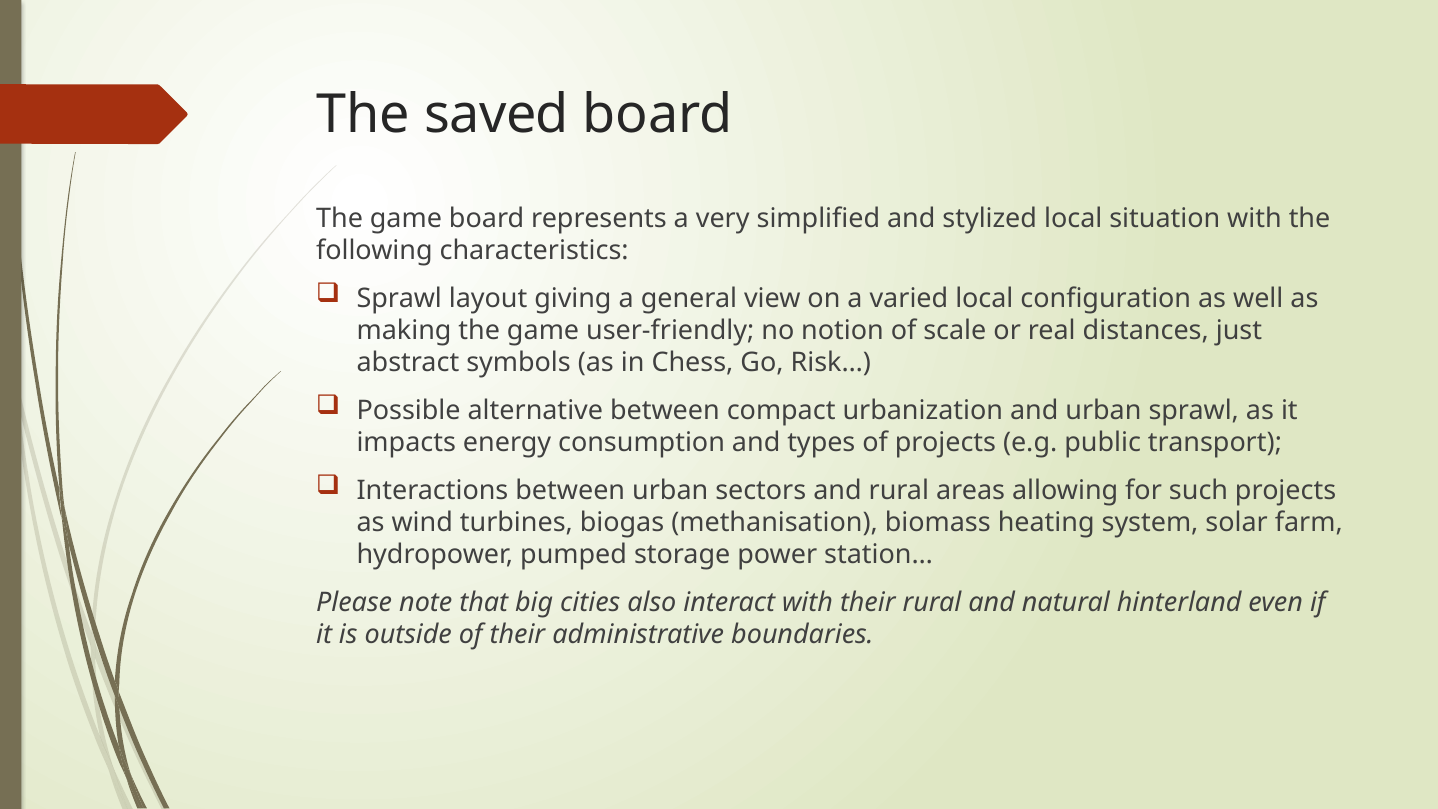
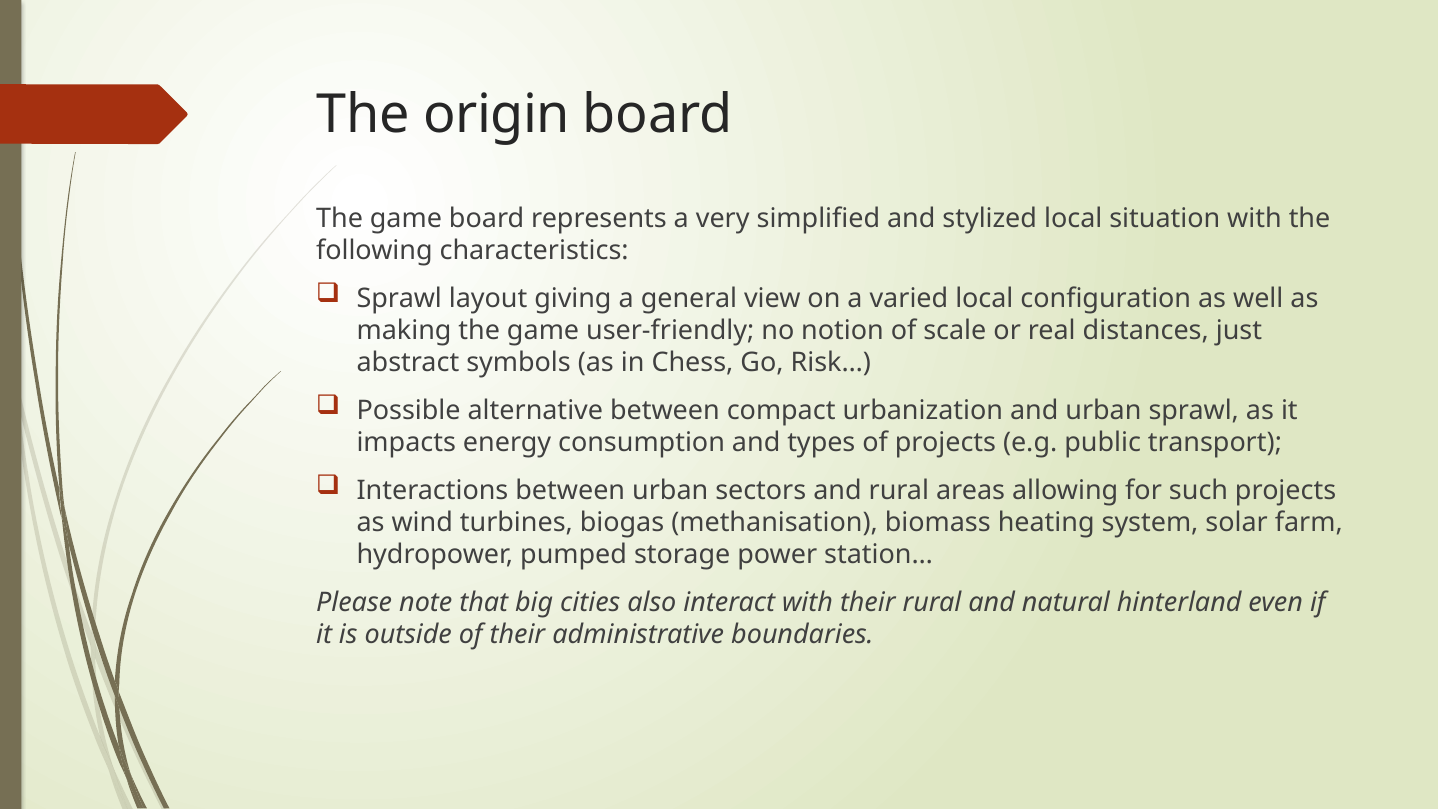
saved: saved -> origin (497, 115)
